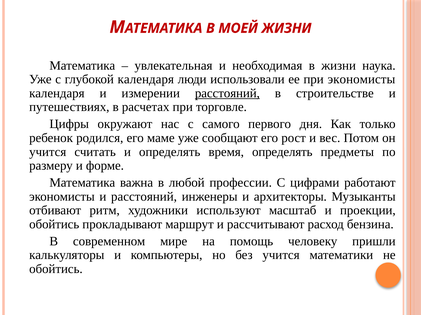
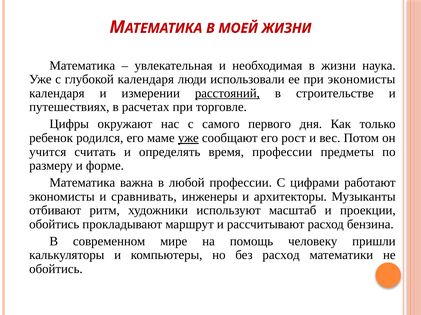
уже underline: none -> present (188, 138)
время определять: определять -> профессии (282, 152)
и расстояний: расстояний -> сравнивать (144, 197)
без учится: учится -> расход (281, 256)
